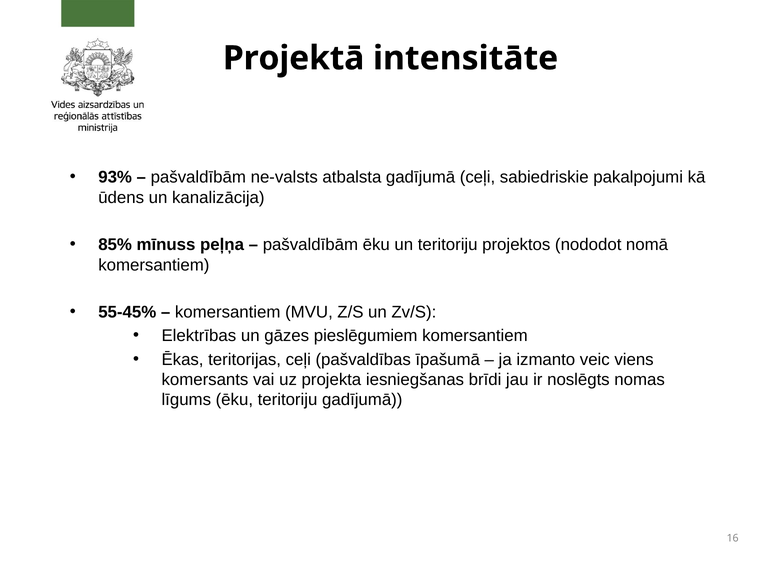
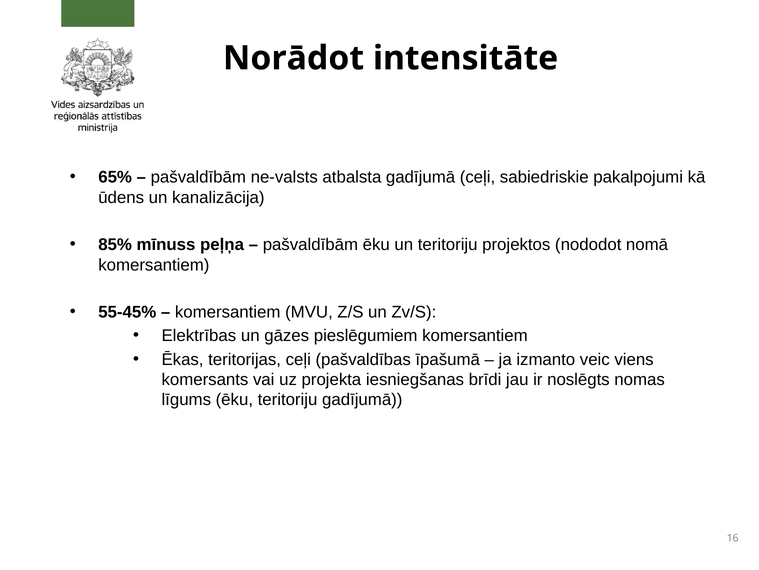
Projektā: Projektā -> Norādot (293, 58)
93%: 93% -> 65% (115, 177)
